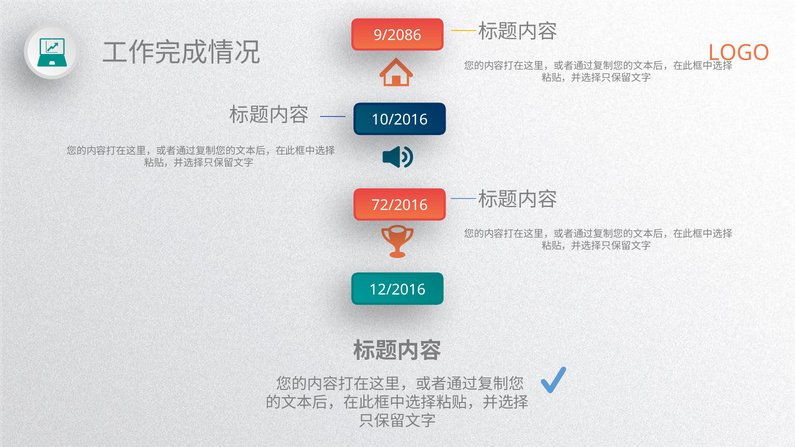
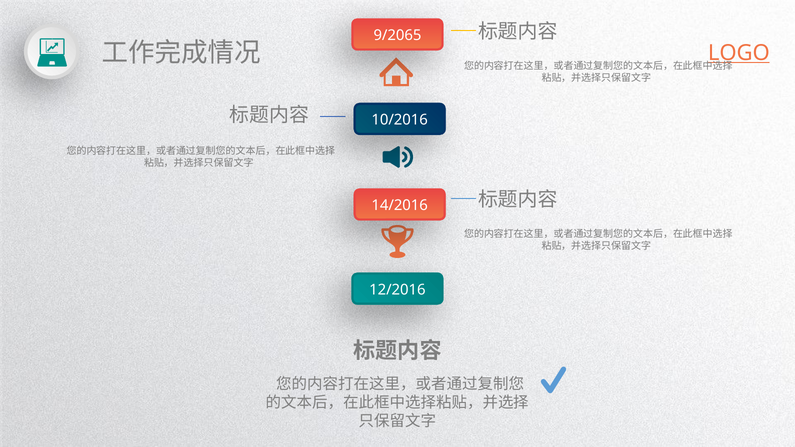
9/2086: 9/2086 -> 9/2065 (397, 35)
LOGO underline: none -> present (739, 53)
72/2016: 72/2016 -> 14/2016 (400, 206)
